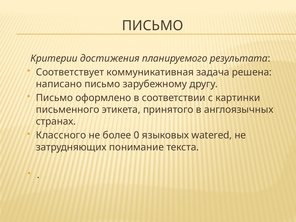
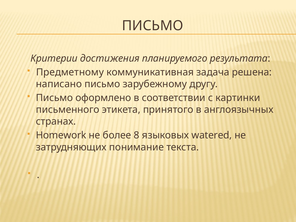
Соответствует: Соответствует -> Предметному (70, 72)
Классного: Классного -> Homework (61, 135)
0: 0 -> 8 (137, 135)
